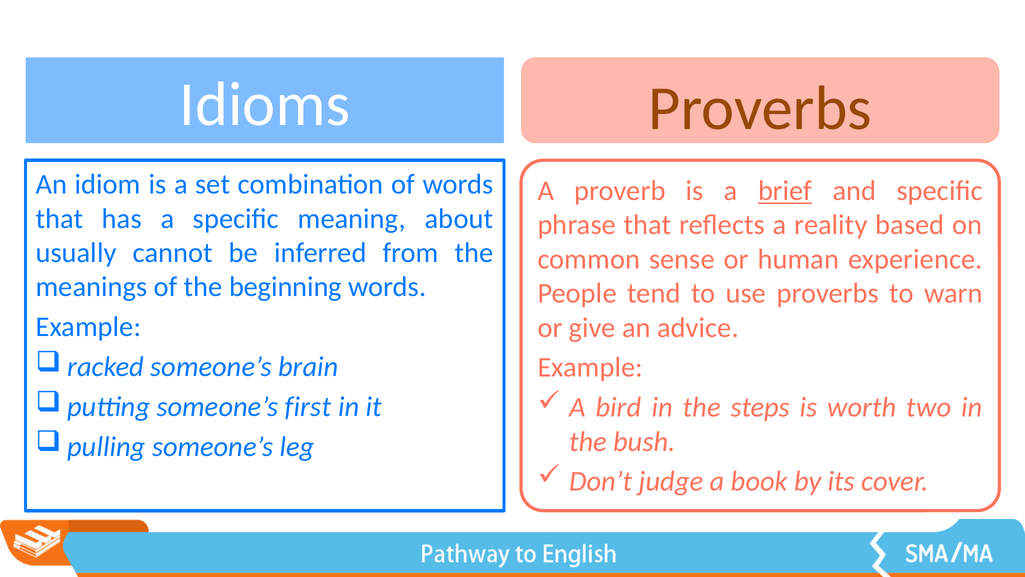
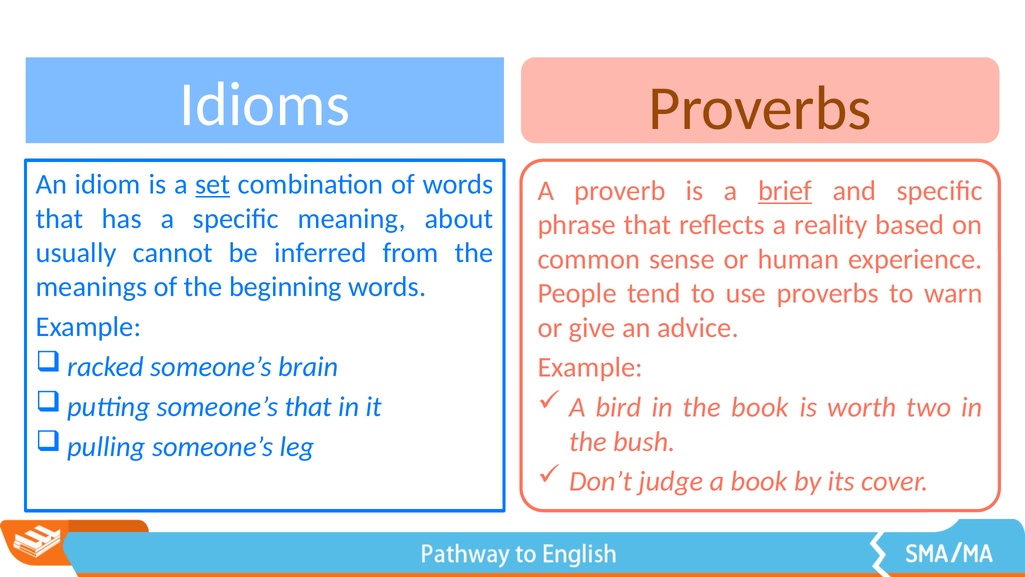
set underline: none -> present (213, 184)
someone’s first: first -> that (308, 406)
the steps: steps -> book (760, 407)
